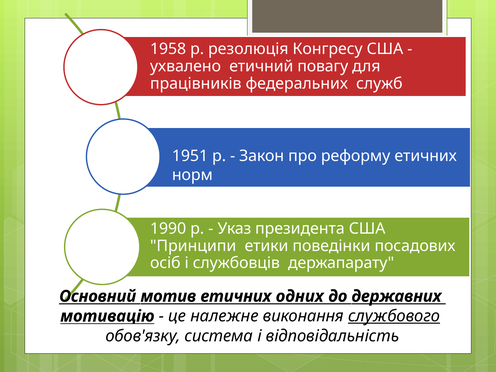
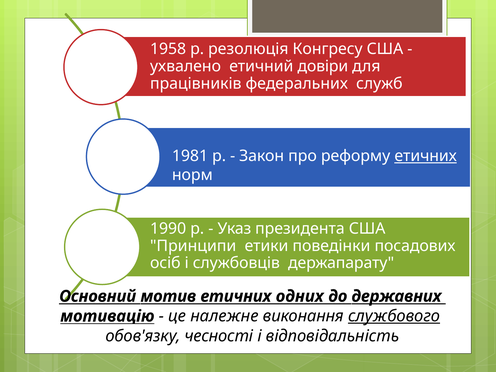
повагу: повагу -> довіри (323, 66)
1951: 1951 -> 1981 (190, 156)
етичних underline: none -> present (426, 156)
система: система -> чесності (219, 336)
